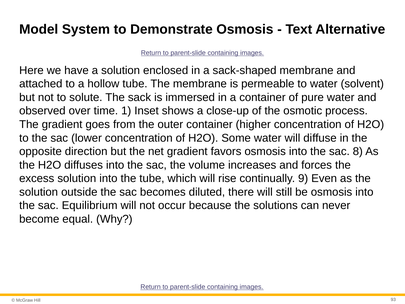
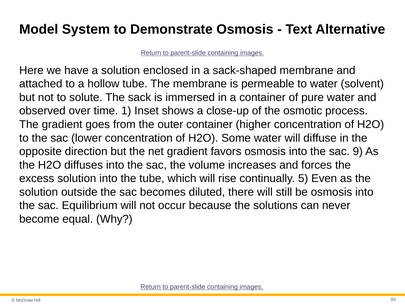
8: 8 -> 9 (358, 151)
9: 9 -> 5 (303, 178)
